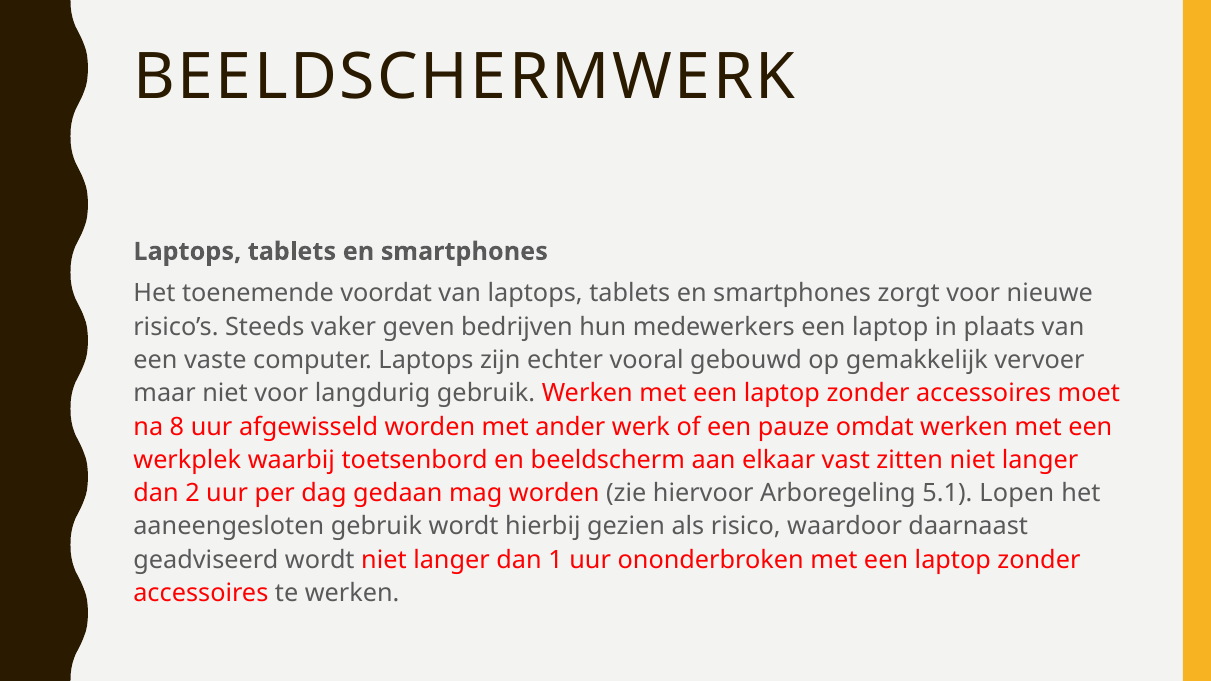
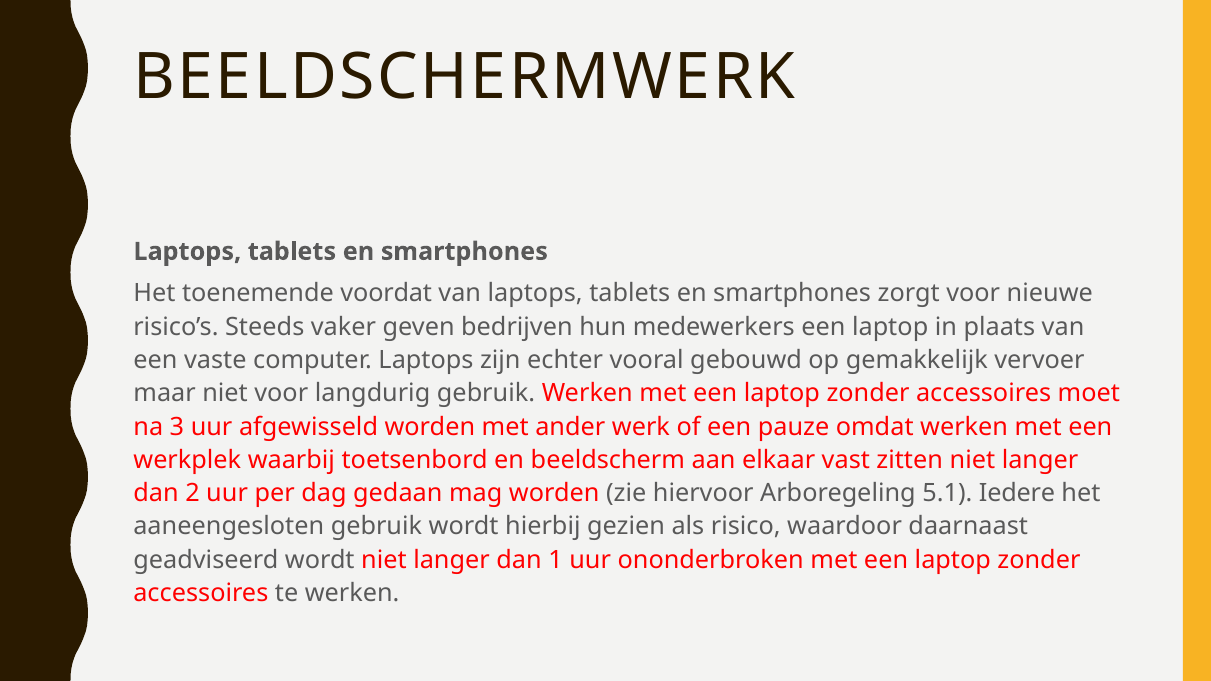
8: 8 -> 3 (177, 427)
Lopen: Lopen -> Iedere (1017, 493)
